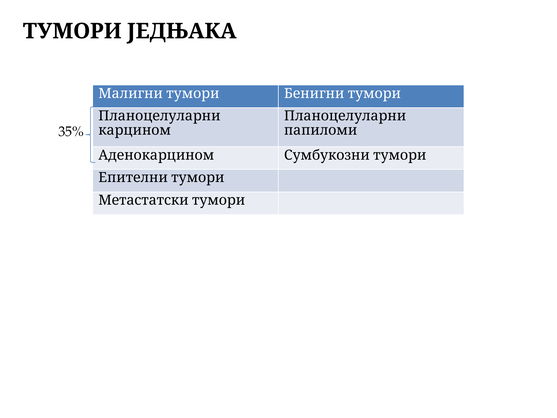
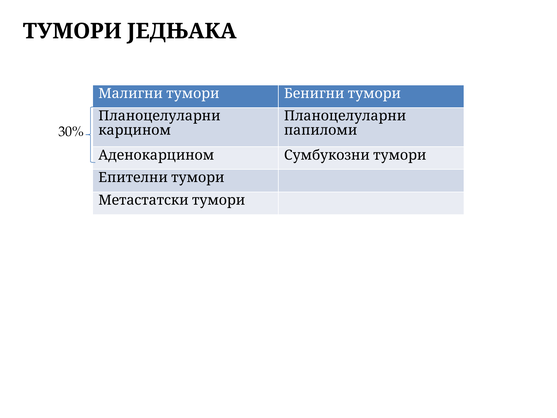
35%: 35% -> 30% (71, 132)
